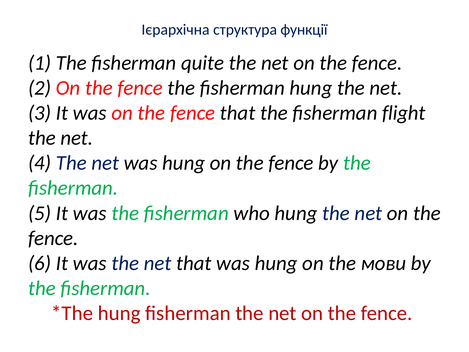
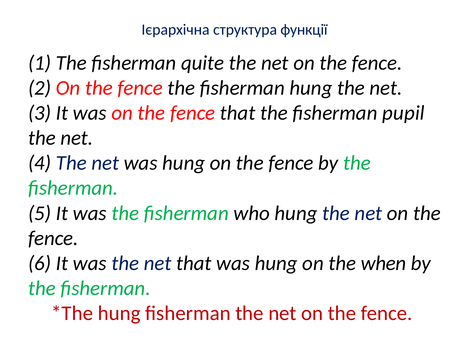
flight: flight -> pupil (403, 113)
мови: мови -> when (384, 263)
